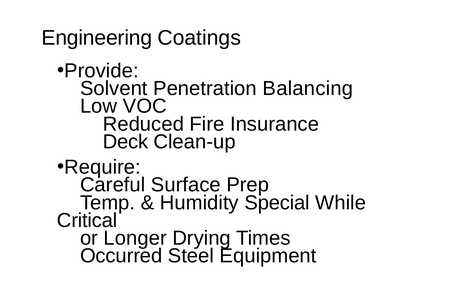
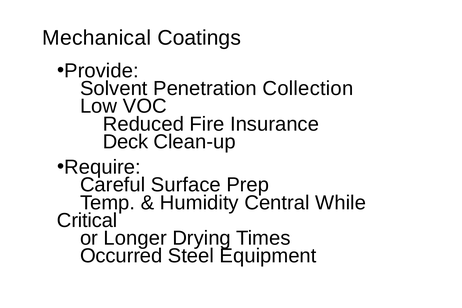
Engineering: Engineering -> Mechanical (97, 38)
Balancing: Balancing -> Collection (308, 88)
Special: Special -> Central (277, 202)
